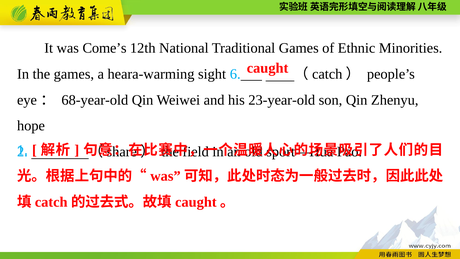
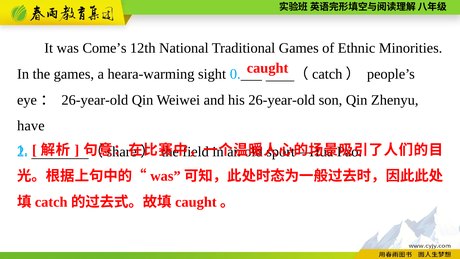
6: 6 -> 0 (235, 74)
68-year-old: 68-year-old -> 26-year-old (95, 100)
his 23-year-old: 23-year-old -> 26-year-old (282, 100)
hope: hope -> have (31, 126)
